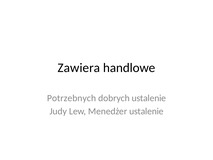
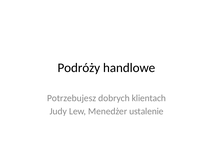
Zawiera: Zawiera -> Podróży (79, 68)
Potrzebnych: Potrzebnych -> Potrzebujesz (72, 98)
dobrych ustalenie: ustalenie -> klientach (149, 98)
